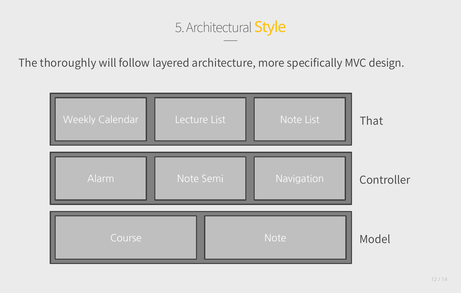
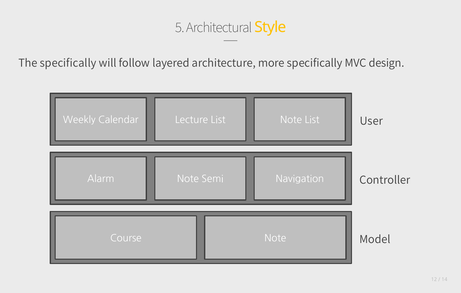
The thoroughly: thoroughly -> specifically (68, 63)
That: That -> User (371, 121)
